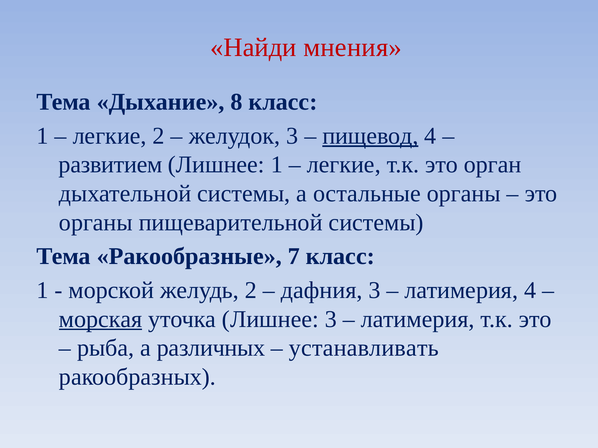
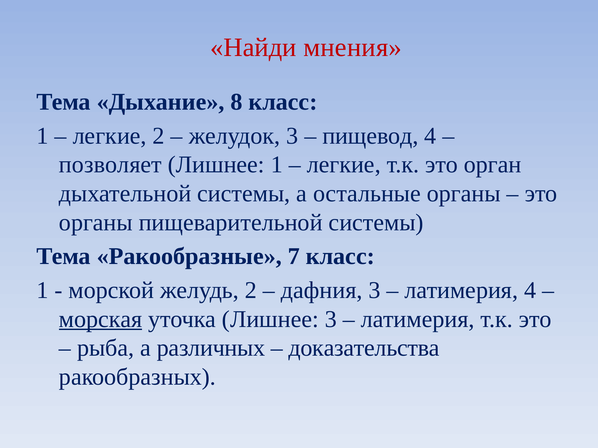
пищевод underline: present -> none (370, 136)
развитием: развитием -> позволяет (110, 165)
устанавливать: устанавливать -> доказательства (364, 348)
